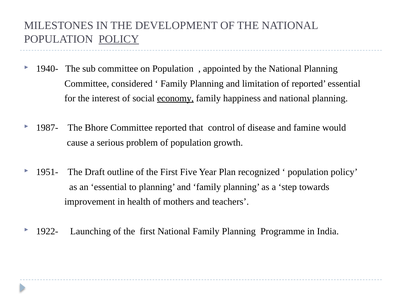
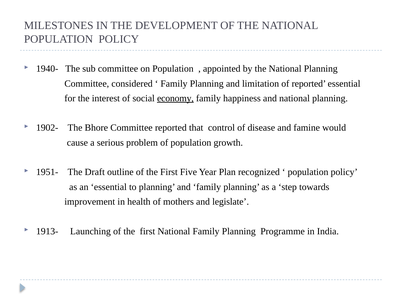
POLICY underline: present -> none (119, 39)
1987-: 1987- -> 1902- (47, 128)
teachers: teachers -> legislate (231, 201)
1922-: 1922- -> 1913- (47, 231)
